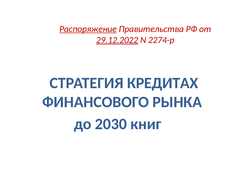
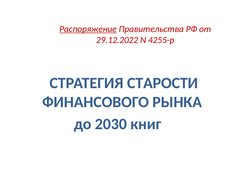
29.12.2022 underline: present -> none (117, 40)
2274-р: 2274-р -> 4255-р (161, 40)
КРЕДИТАХ: КРЕДИТАХ -> СТАРОСТИ (163, 83)
